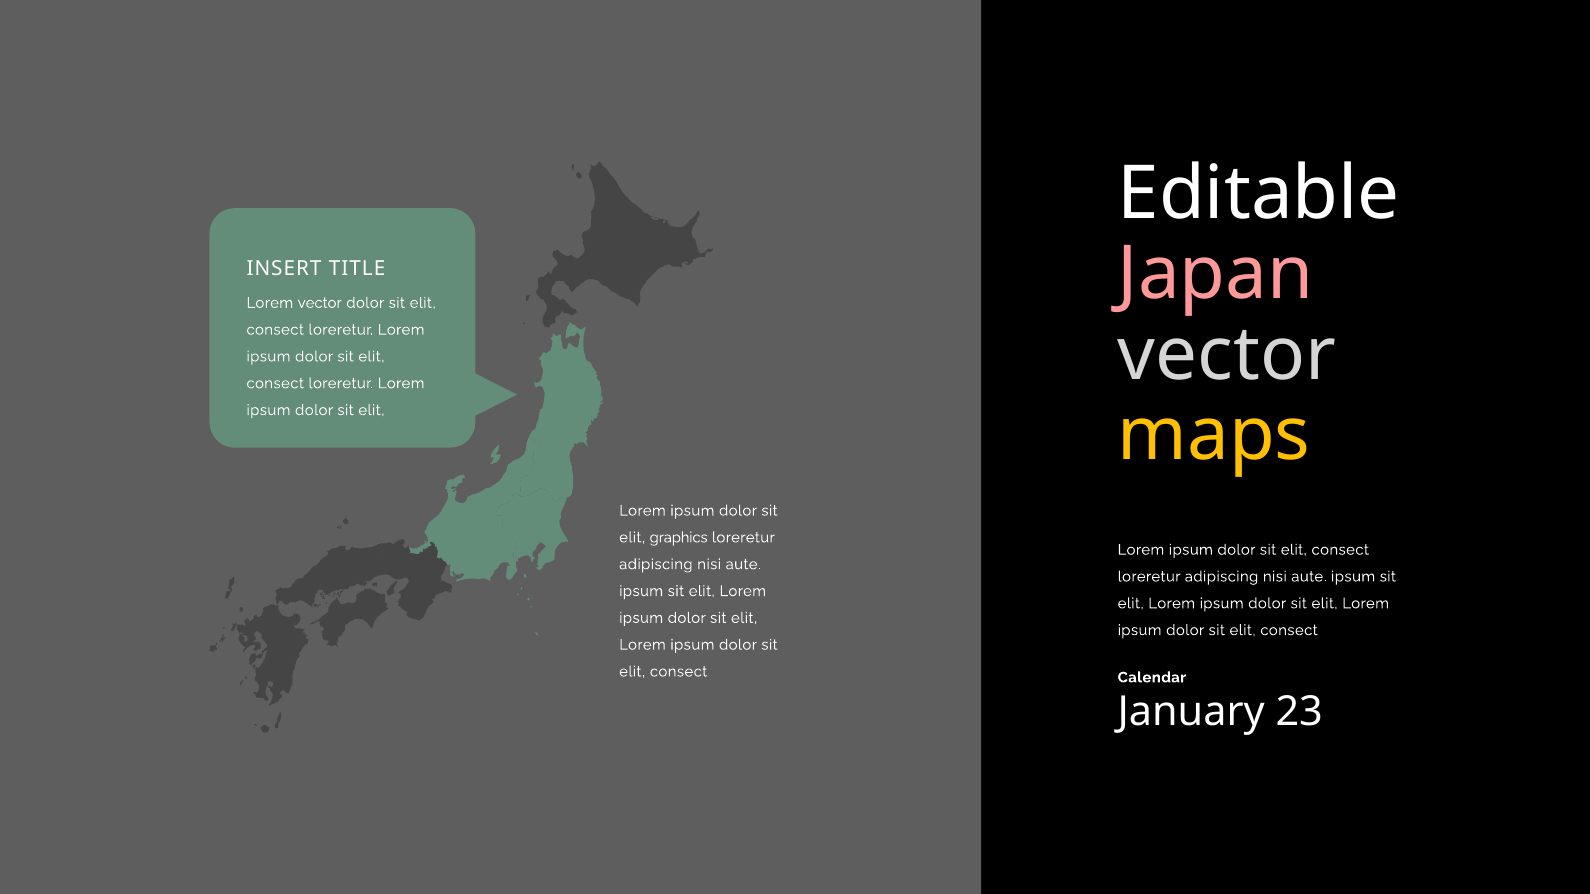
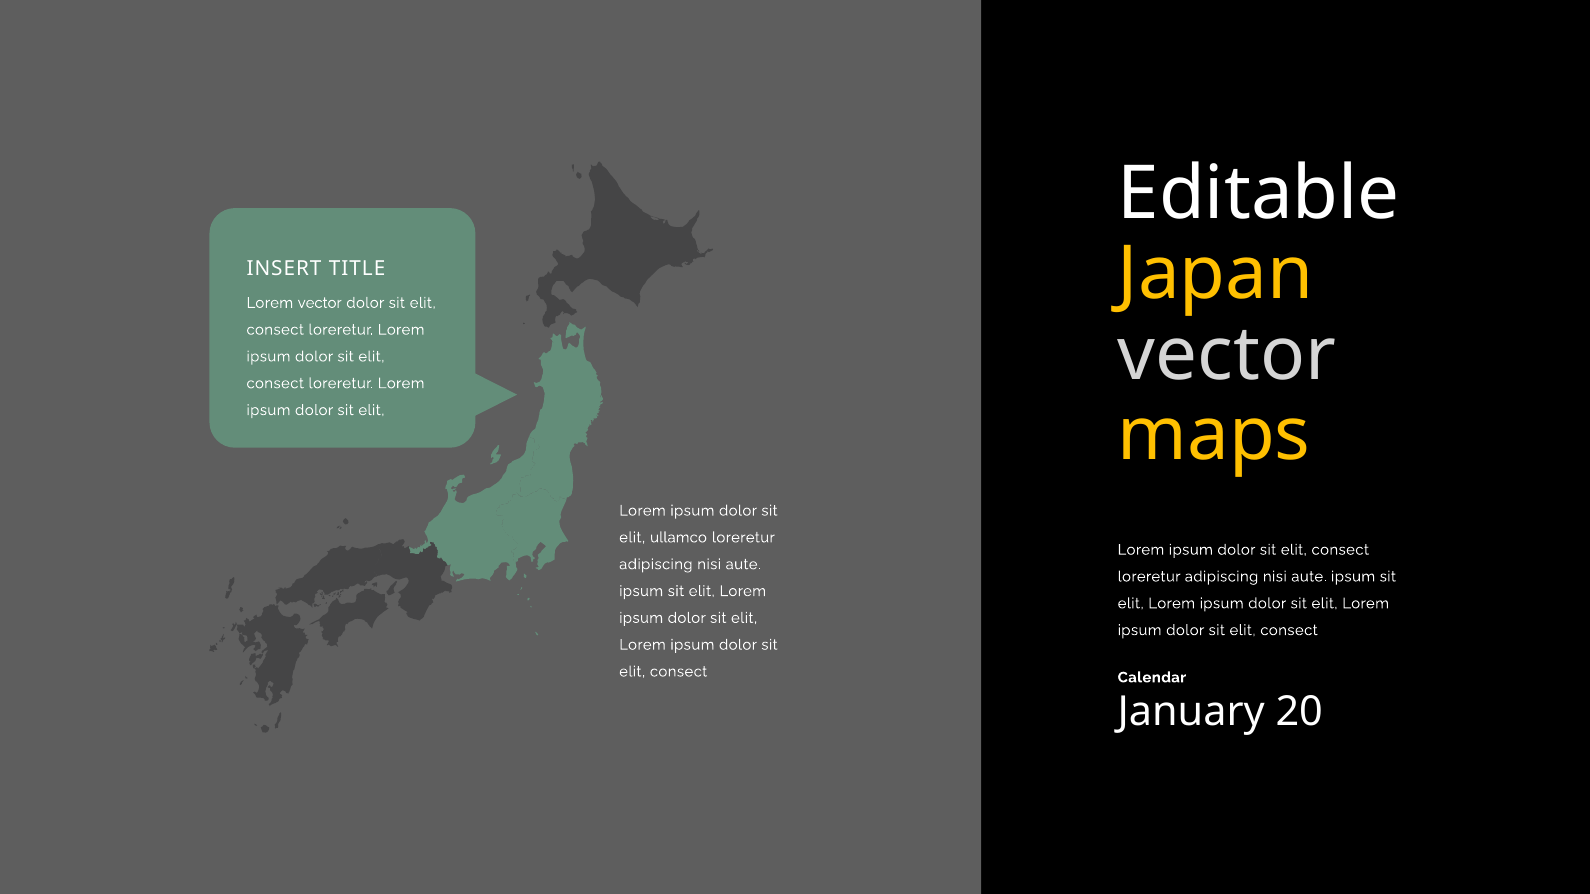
Japan colour: pink -> yellow (1216, 274)
graphics: graphics -> ullamco (678, 538)
23: 23 -> 20 (1299, 712)
